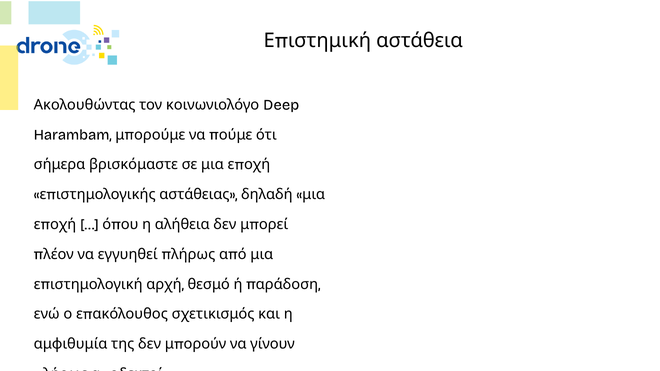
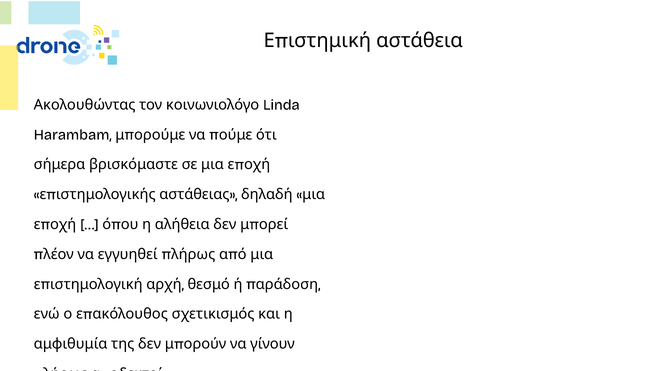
Deep: Deep -> Linda (281, 105)
